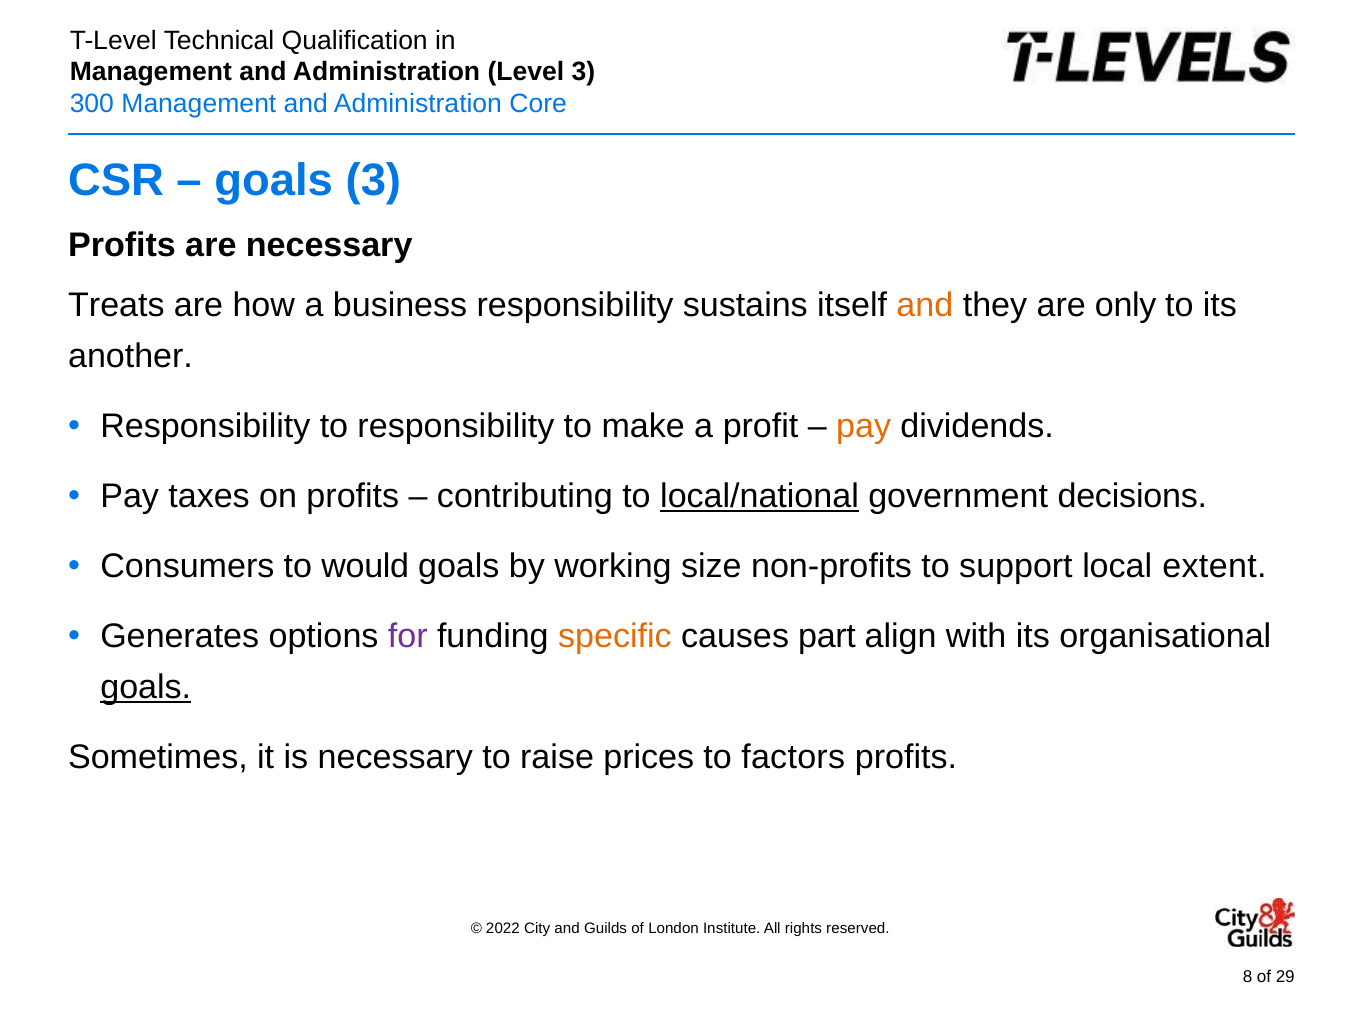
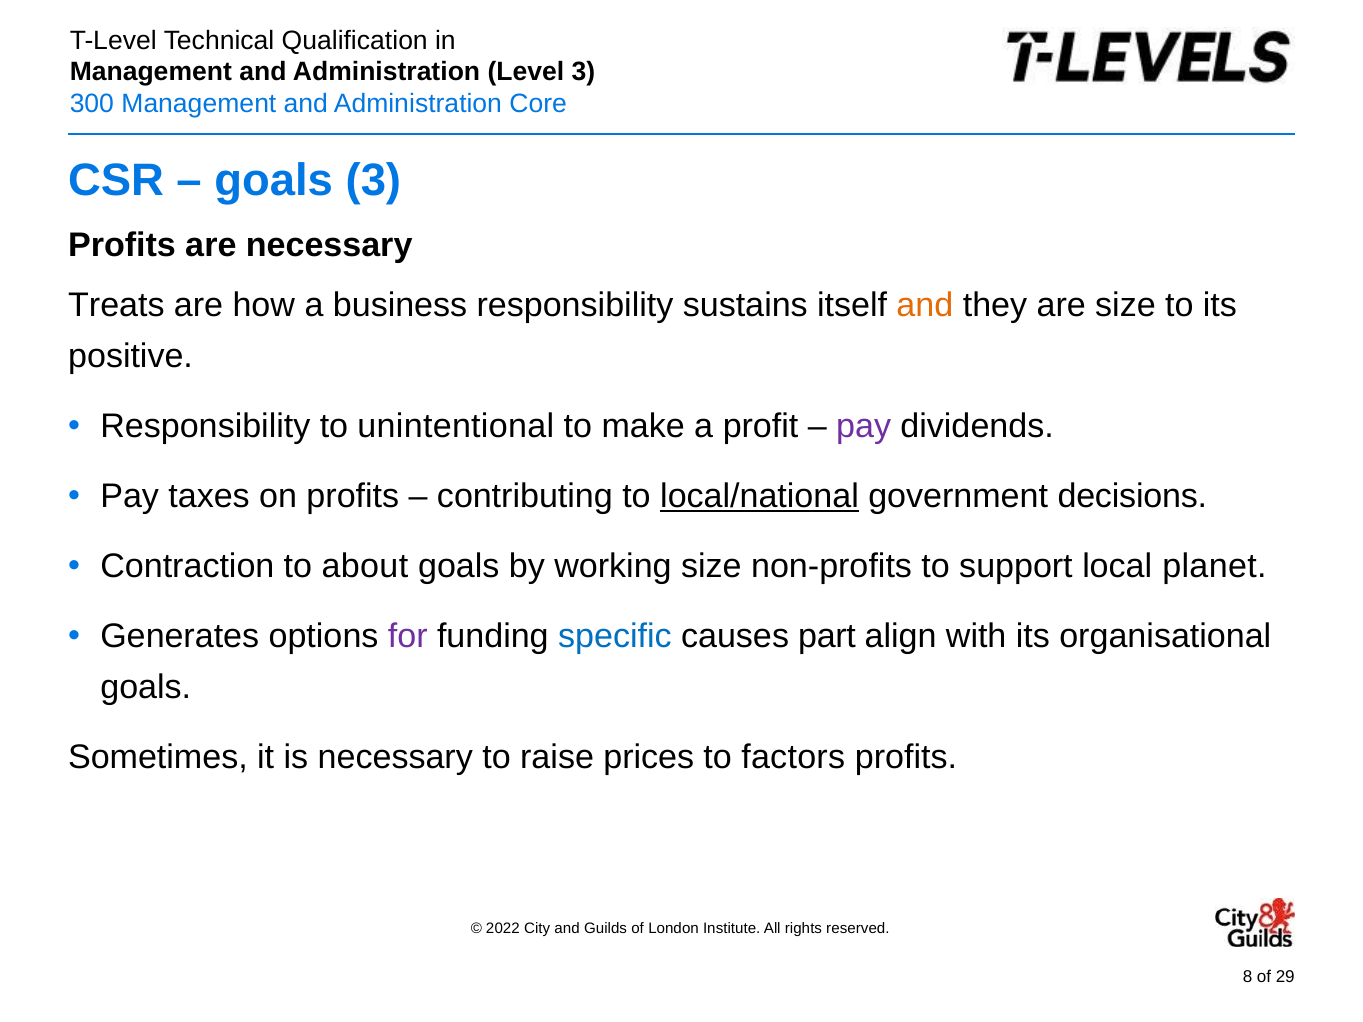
are only: only -> size (1125, 306)
another: another -> positive (131, 357)
to responsibility: responsibility -> unintentional (456, 427)
pay colour: orange -> purple (864, 427)
Consumers: Consumers -> Contraction (187, 567)
would: would -> about (365, 567)
extent: extent -> planet (1214, 567)
specific colour: orange -> blue (615, 637)
goals underline: present -> none (146, 688)
